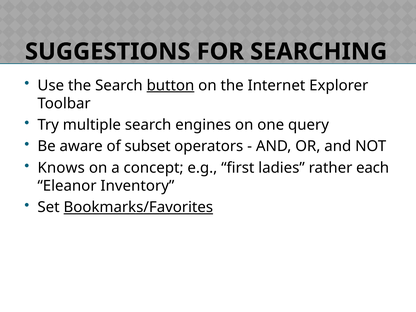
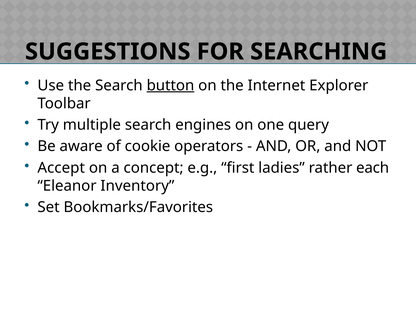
subset: subset -> cookie (148, 146)
Knows: Knows -> Accept (61, 168)
Bookmarks/Favorites underline: present -> none (138, 207)
